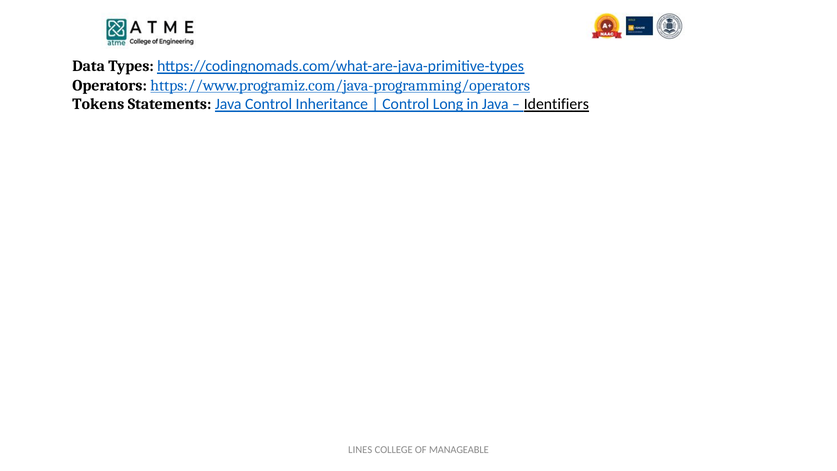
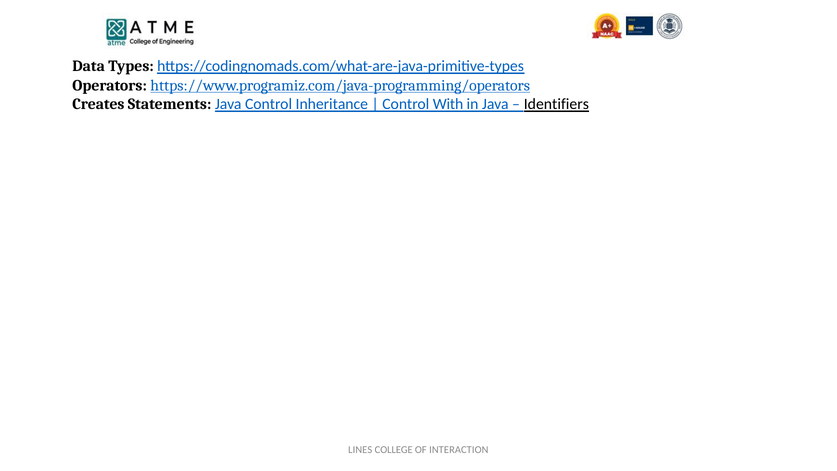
Tokens: Tokens -> Creates (98, 104)
Long: Long -> With (448, 104)
MANAGEABLE: MANAGEABLE -> INTERACTION (459, 450)
